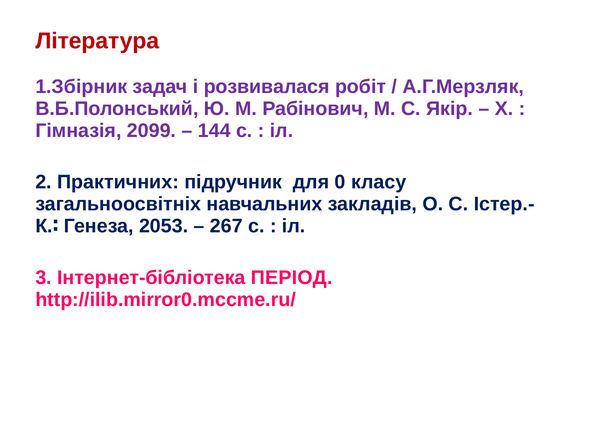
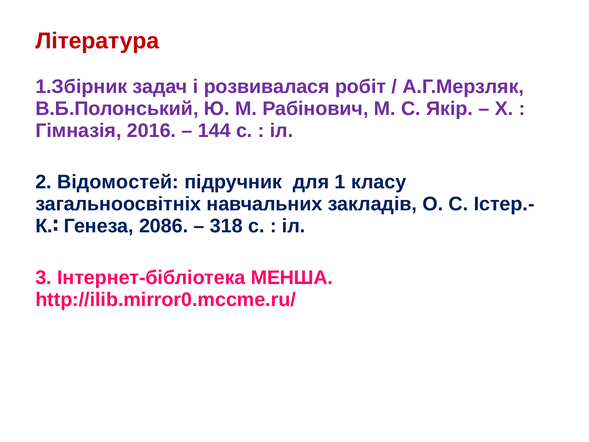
2099: 2099 -> 2016 (152, 130)
Практичних: Практичних -> Відомостей (118, 182)
0: 0 -> 1 (340, 182)
2053: 2053 -> 2086 (164, 226)
267: 267 -> 318 (226, 226)
ПЕРІОД: ПЕРІОД -> МЕНША (292, 277)
